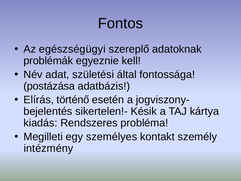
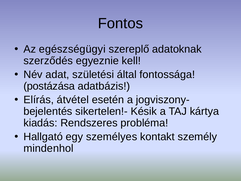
problémák: problémák -> szerződés (48, 61)
történő: történő -> átvétel (73, 100)
Megilleti: Megilleti -> Hallgató (43, 137)
intézmény: intézmény -> mindenhol (48, 148)
